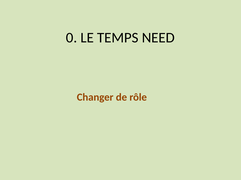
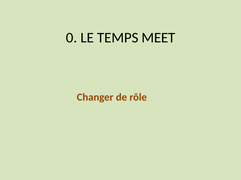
NEED: NEED -> MEET (158, 38)
